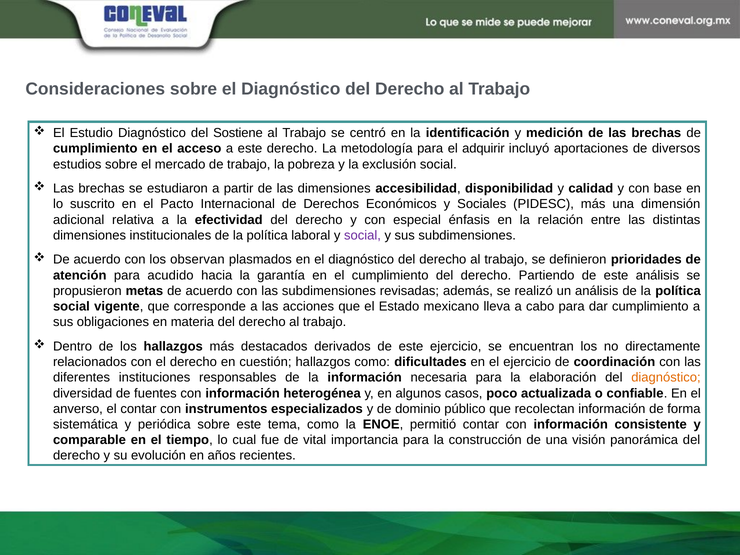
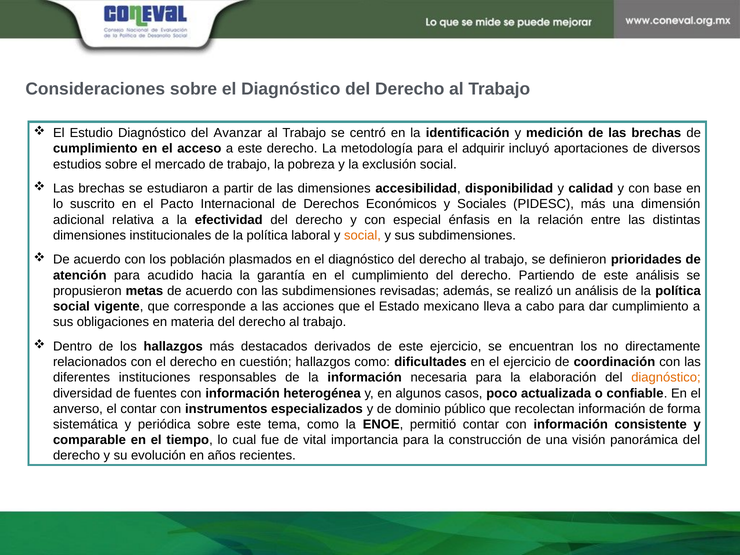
Sostiene: Sostiene -> Avanzar (238, 133)
social colour: purple -> orange (362, 235)
observan: observan -> población (198, 260)
